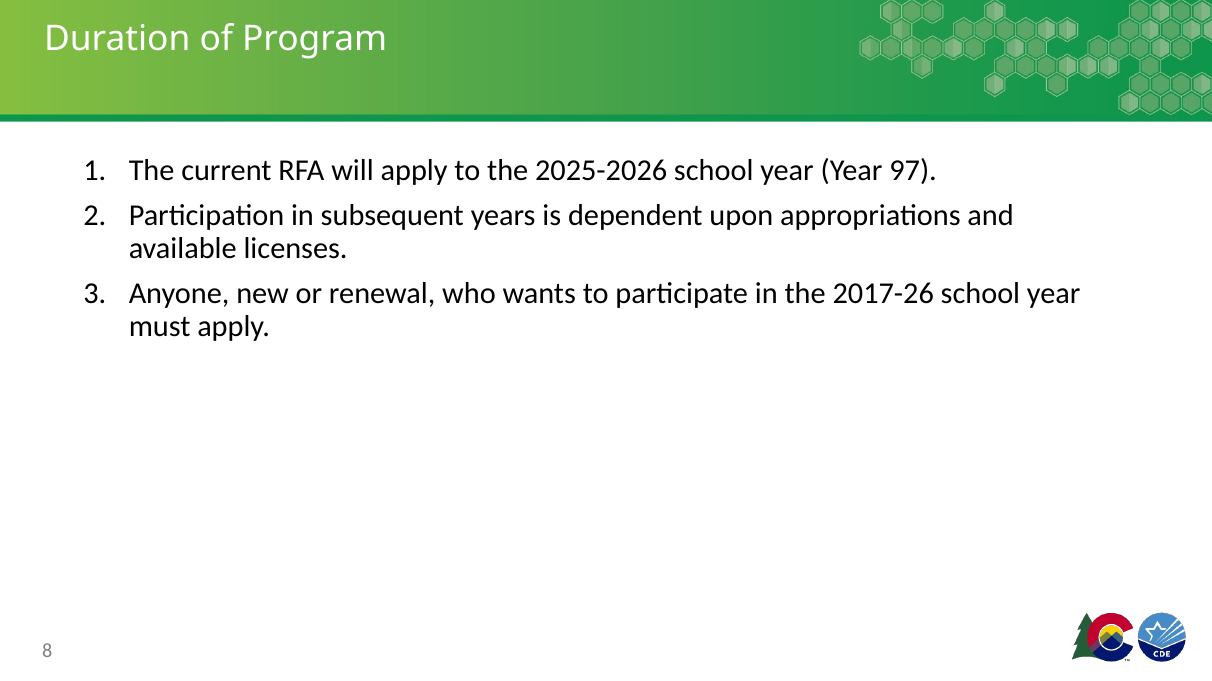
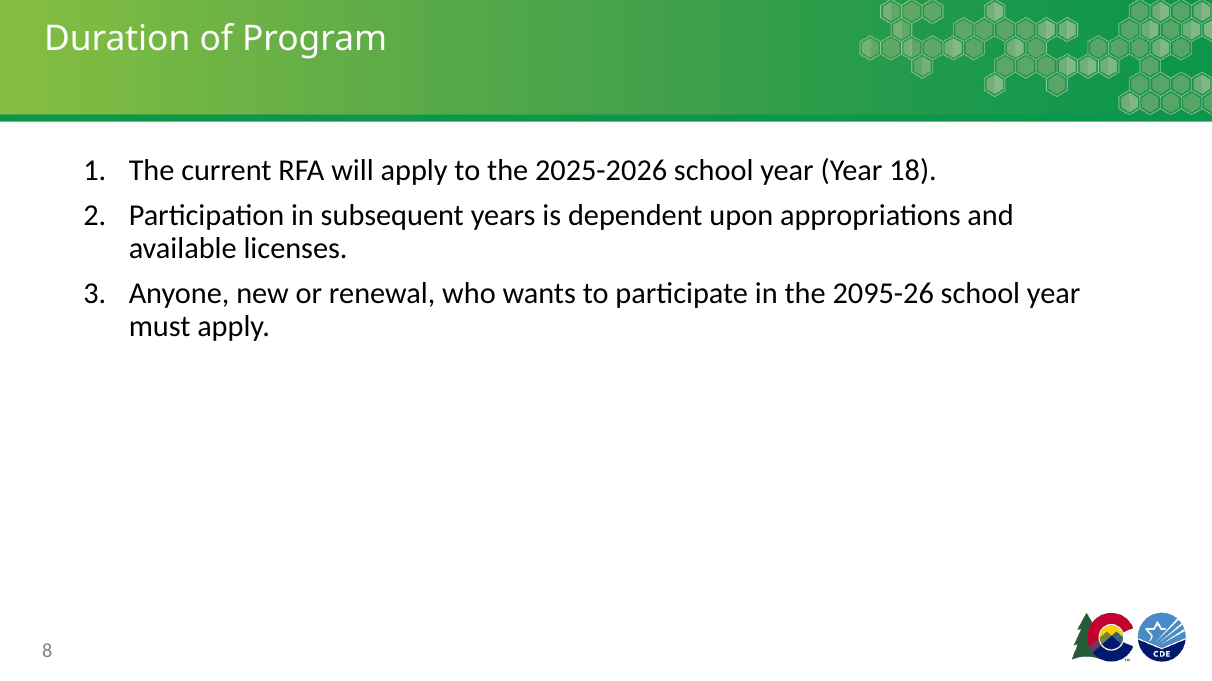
97: 97 -> 18 (913, 171)
2017-26: 2017-26 -> 2095-26 (883, 294)
